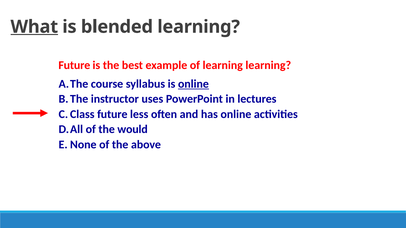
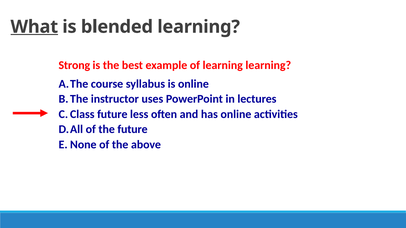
Future: Future -> Strong (74, 65)
online underline: present -> none (193, 84)
the would: would -> future (133, 130)
